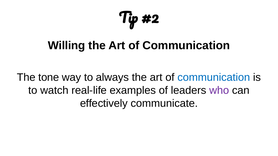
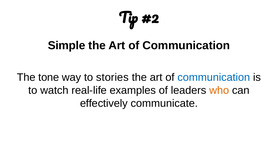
Willing: Willing -> Simple (67, 46)
always: always -> stories (112, 78)
who colour: purple -> orange (219, 91)
